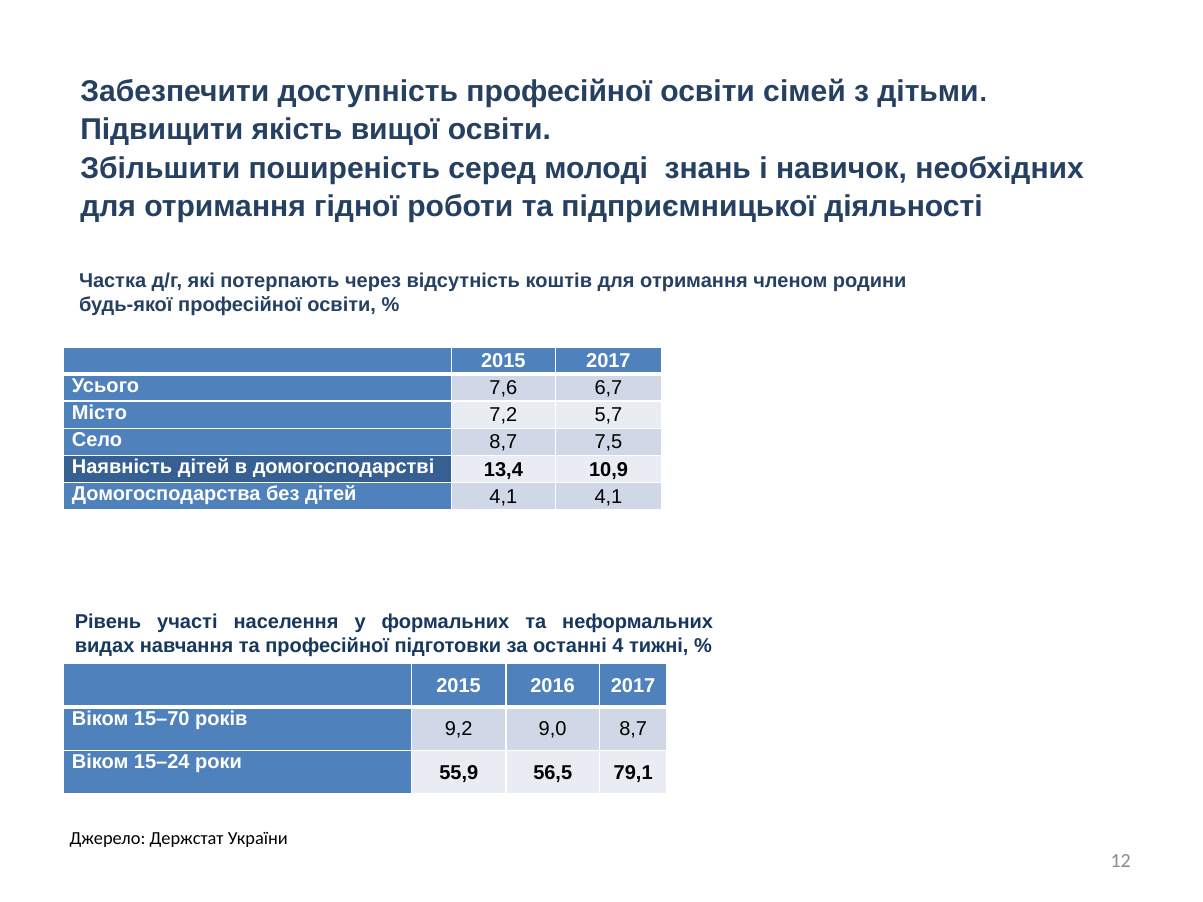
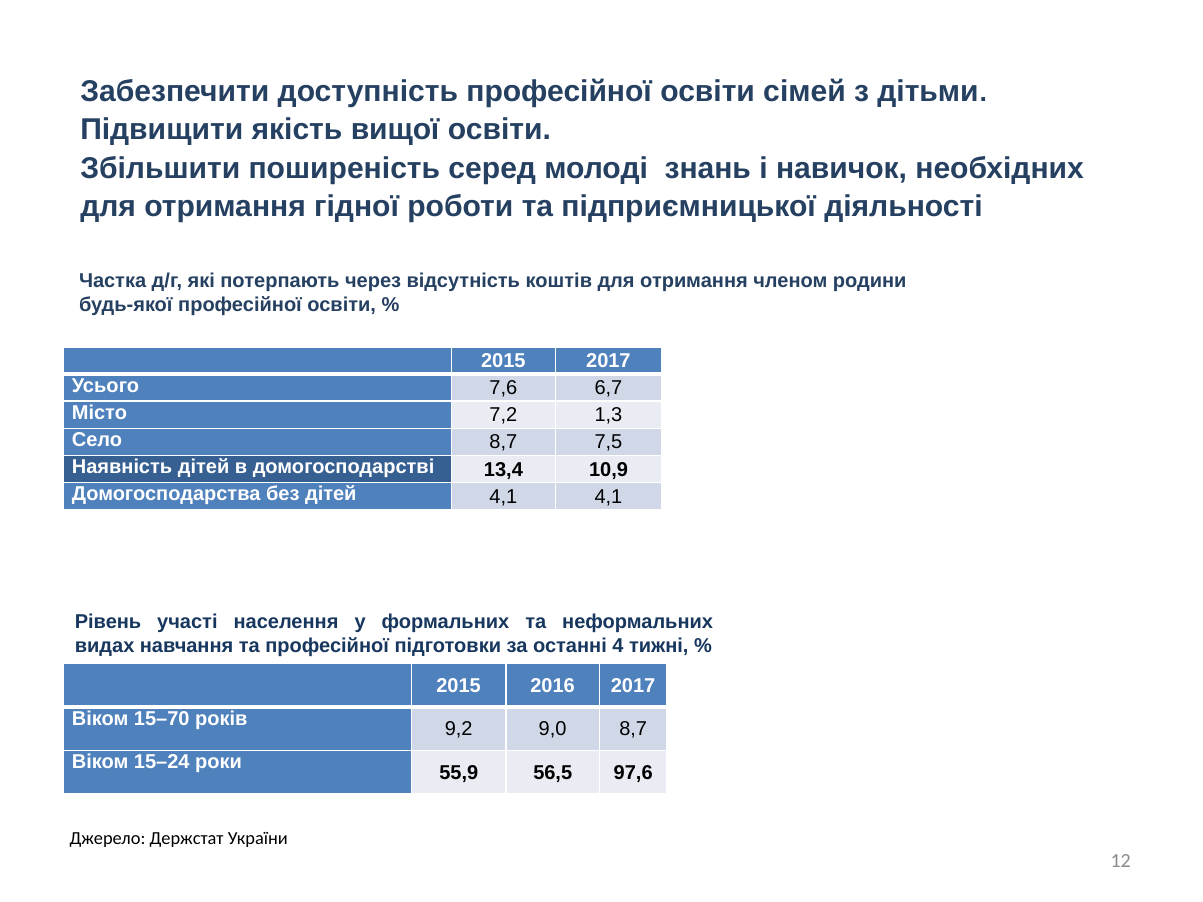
5,7: 5,7 -> 1,3 (608, 415)
79,1: 79,1 -> 97,6 (633, 773)
